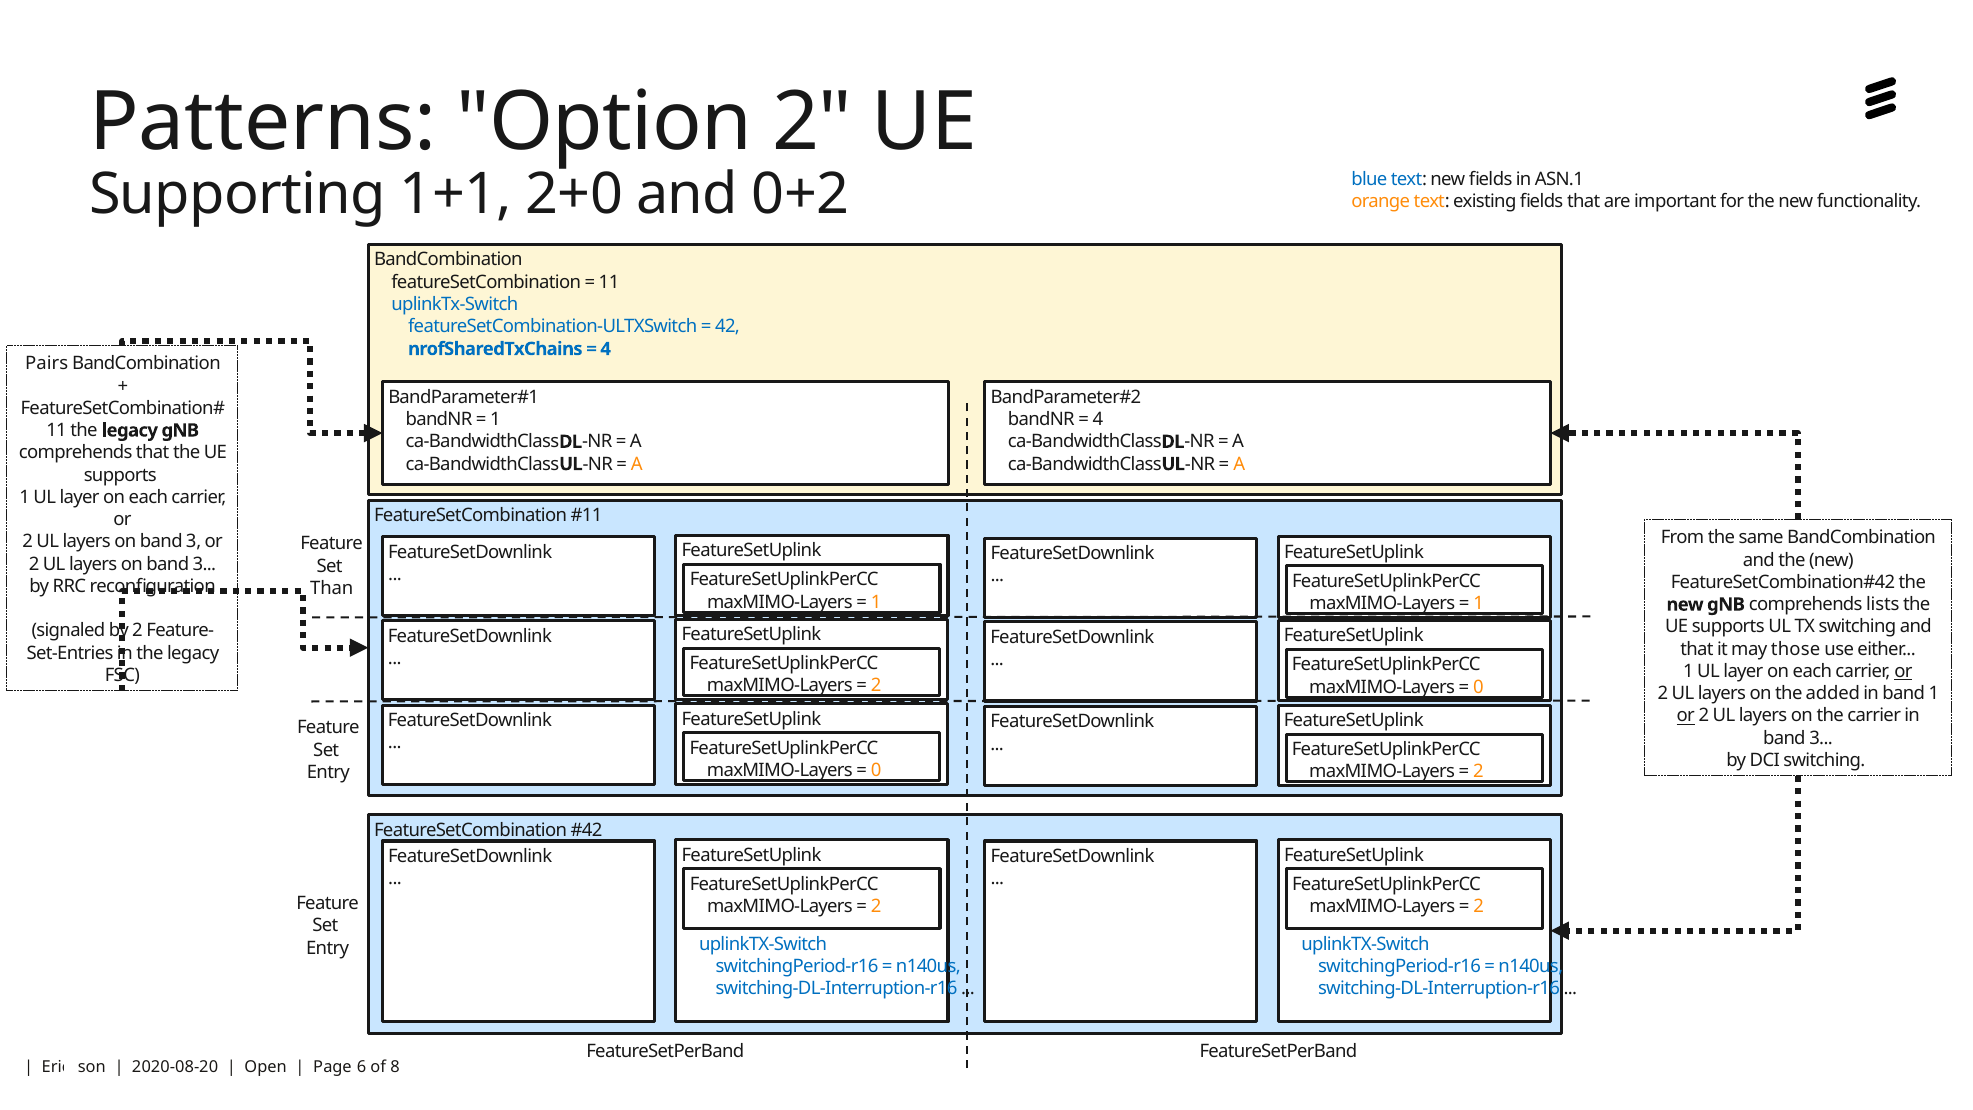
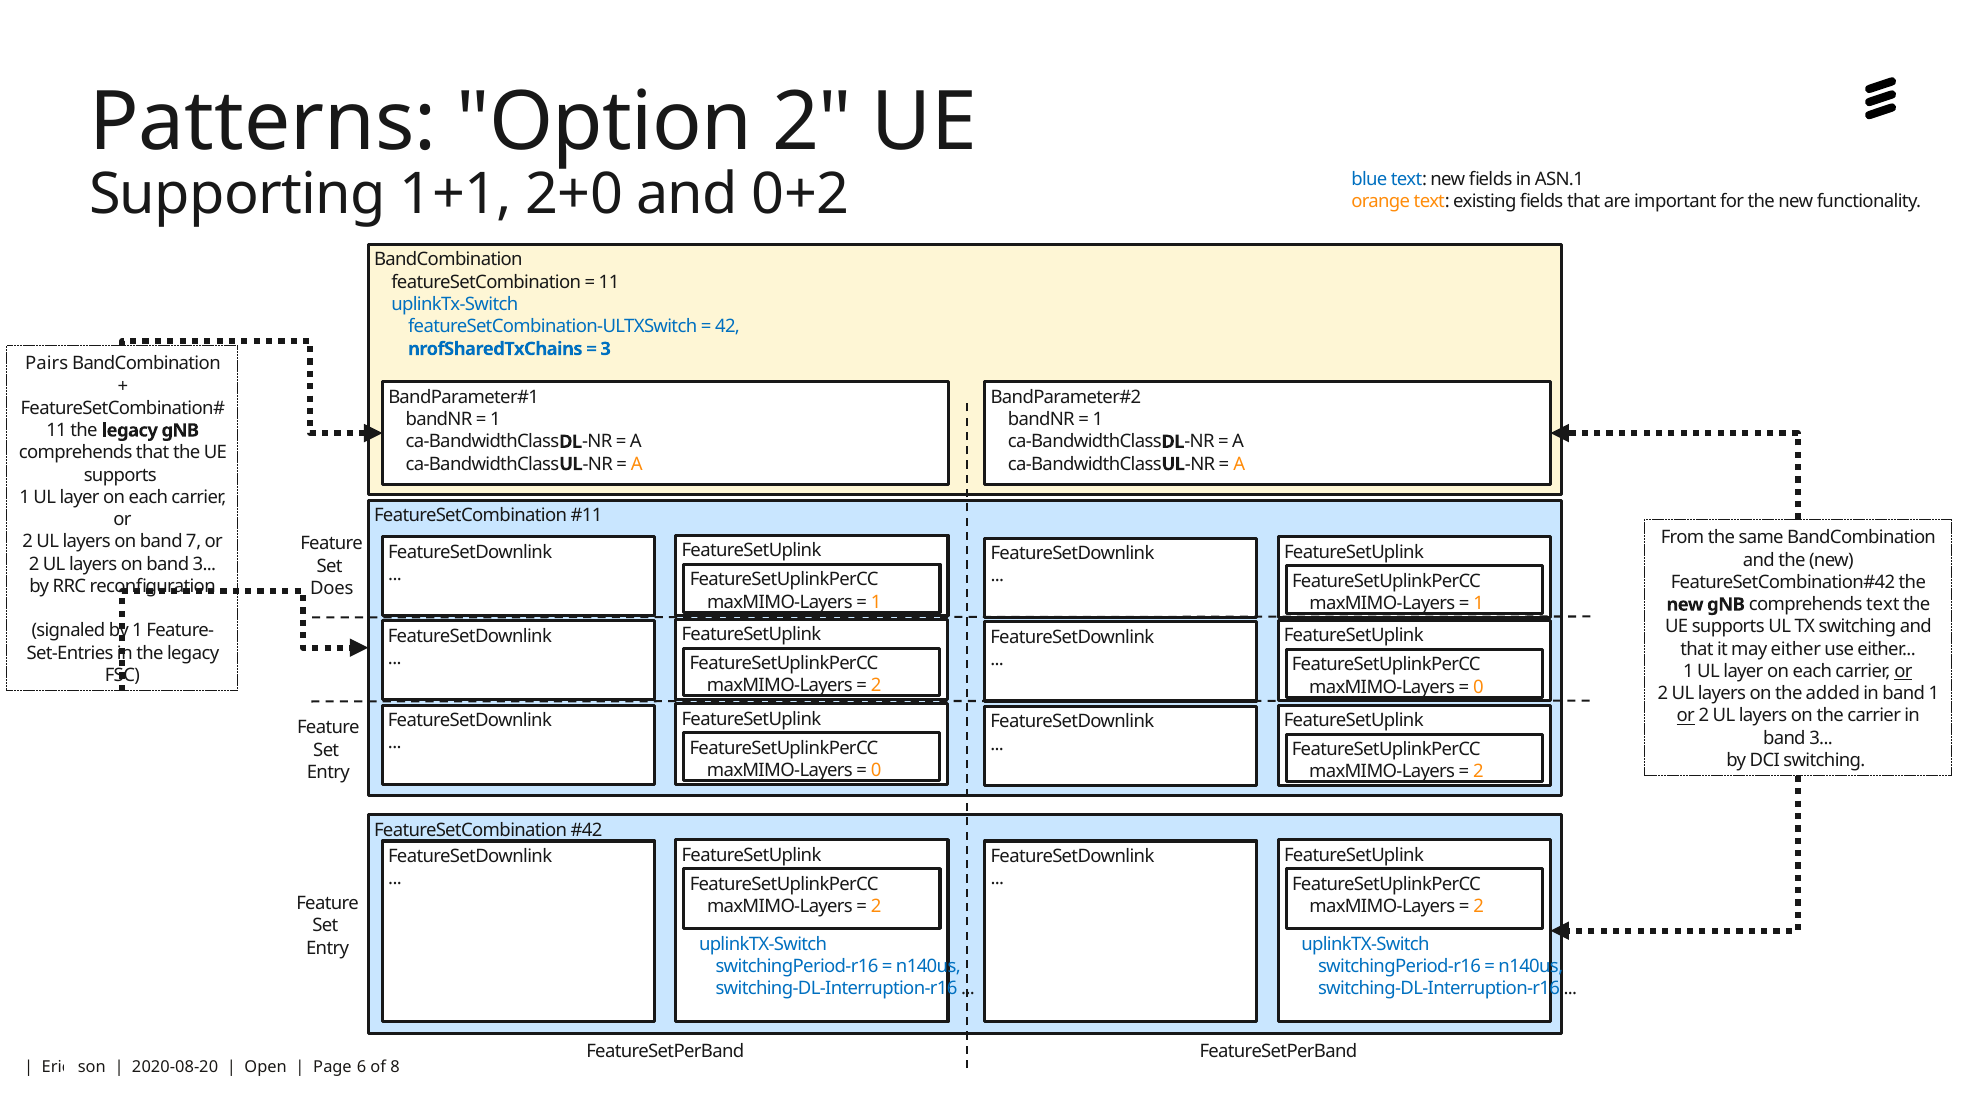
4: 4 -> 3 (606, 349)
4: 4 -> 1 (1098, 419)
3: 3 -> 7 (194, 542)
Than: Than -> Does (332, 588)
comprehends lists: lists -> text (1883, 604)
2: 2 -> 1 (137, 631)
may those: those -> either (1796, 649)
